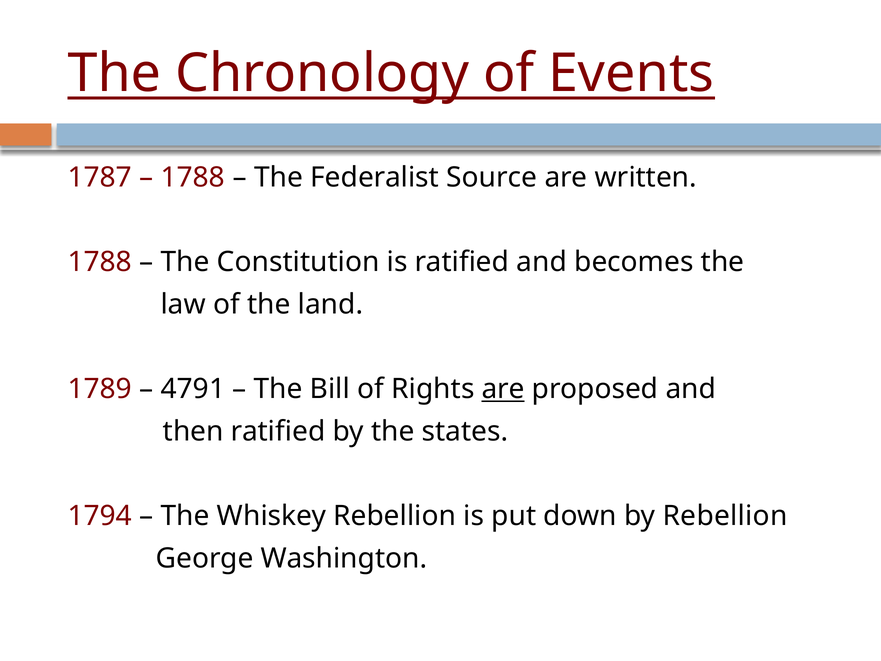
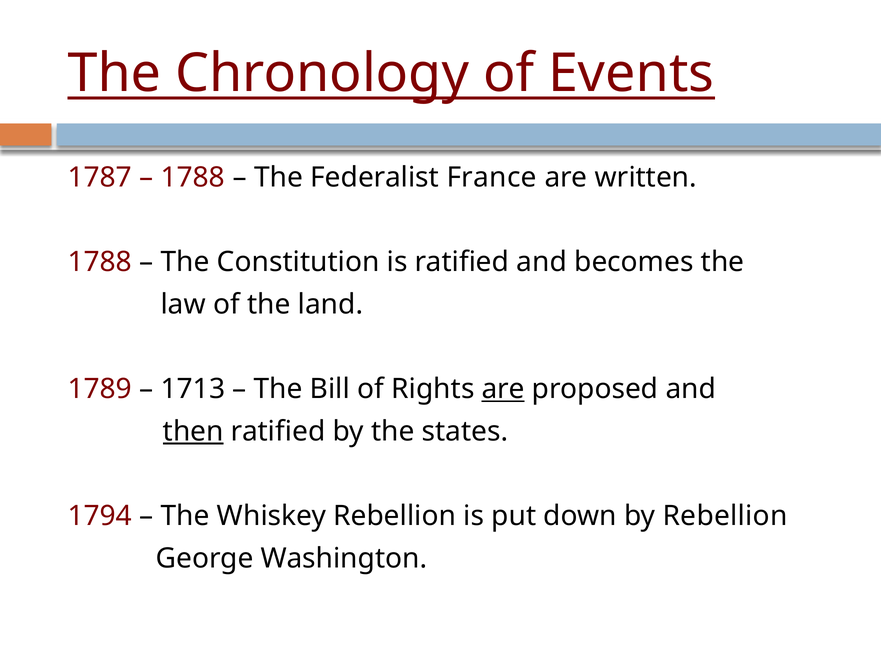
Source: Source -> France (492, 177)
4791: 4791 -> 1713 (193, 389)
then underline: none -> present (193, 431)
